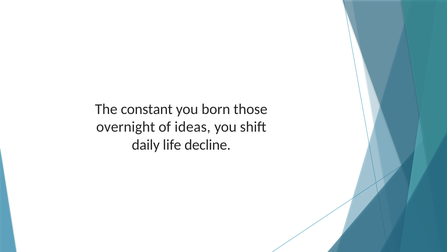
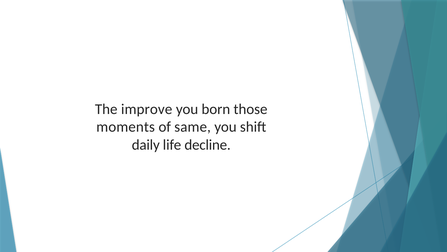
constant: constant -> improve (147, 109)
overnight: overnight -> moments (126, 127)
ideas: ideas -> same (193, 127)
